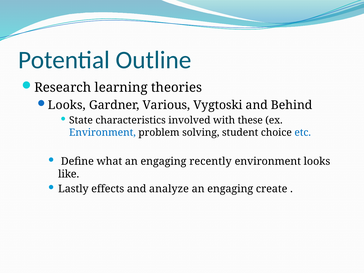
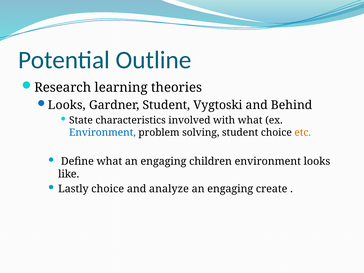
Gardner Various: Various -> Student (166, 105)
with these: these -> what (250, 120)
etc colour: blue -> orange (303, 133)
recently: recently -> children (211, 161)
Lastly effects: effects -> choice (108, 189)
